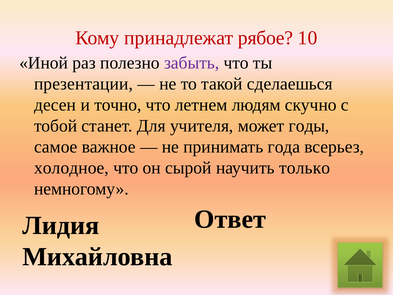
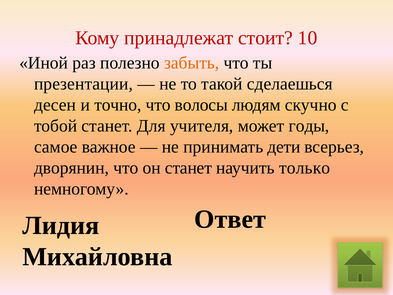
рябое: рябое -> стоит (265, 38)
забыть colour: purple -> orange (192, 63)
летнем: летнем -> волосы (201, 105)
года: года -> дети (284, 147)
холодное: холодное -> дворянин (71, 168)
он сырой: сырой -> станет (188, 168)
